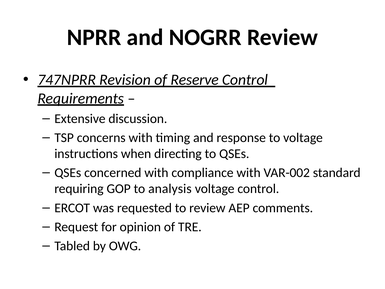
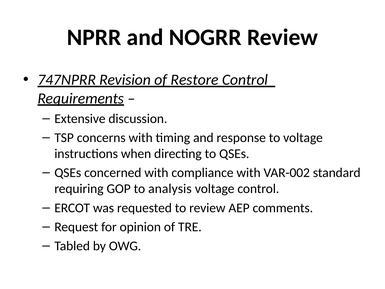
Reserve: Reserve -> Restore (195, 80)
